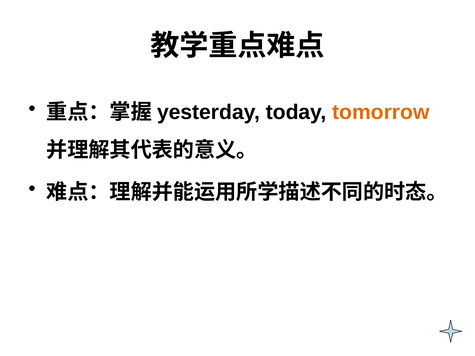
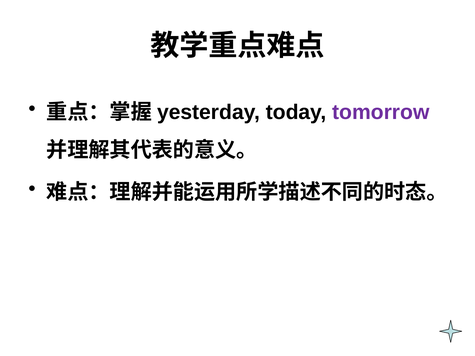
tomorrow colour: orange -> purple (381, 112)
